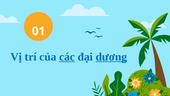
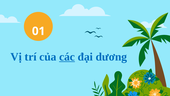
dương underline: present -> none (111, 57)
